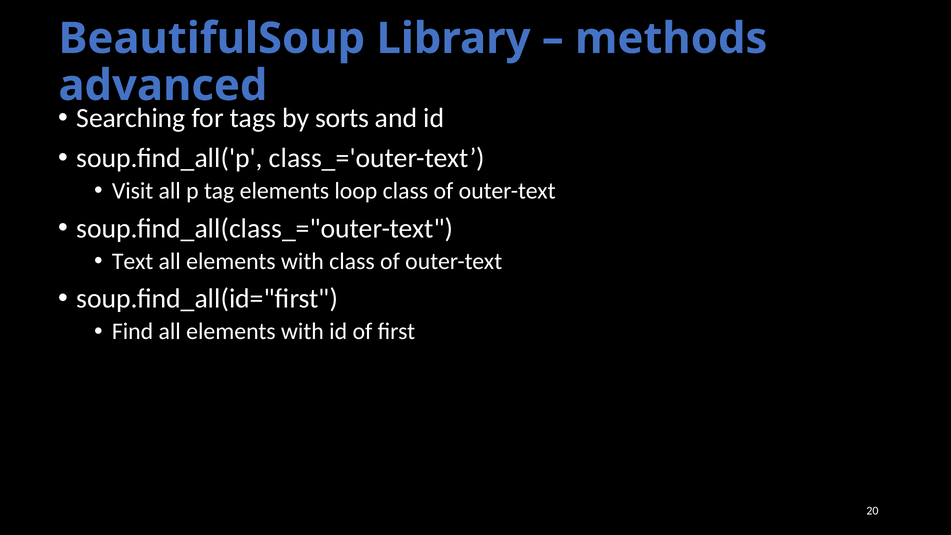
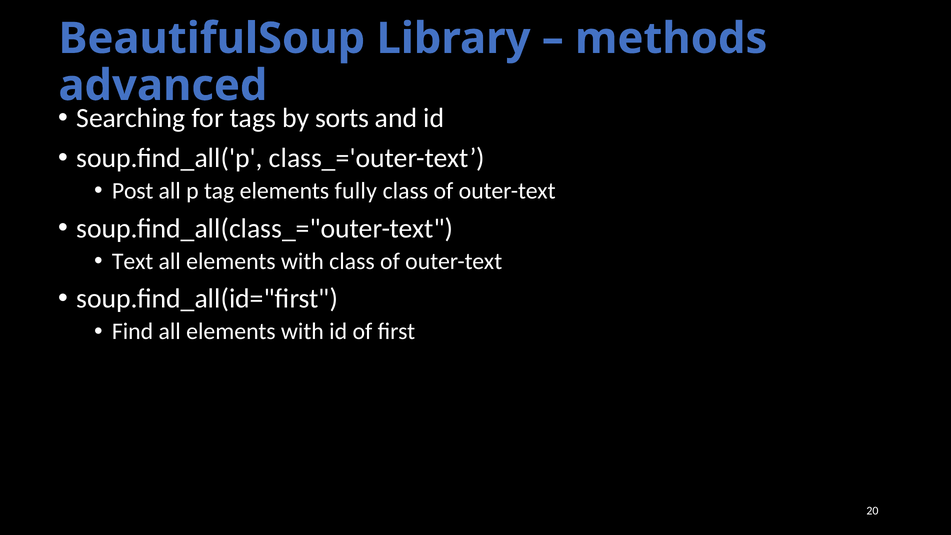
Visit: Visit -> Post (133, 191)
loop: loop -> fully (356, 191)
